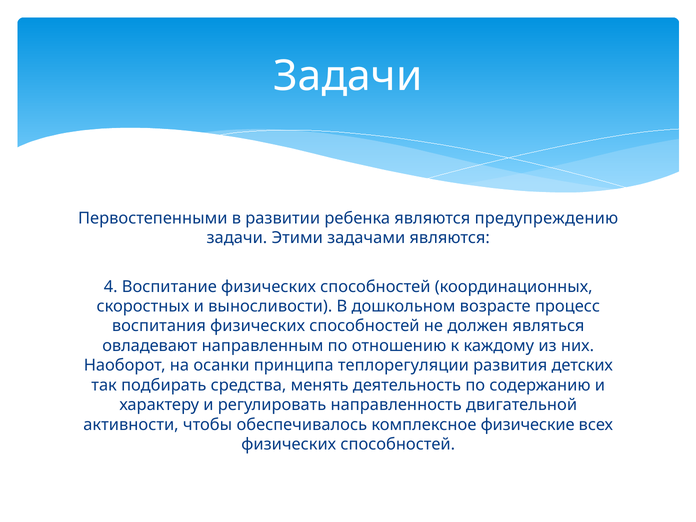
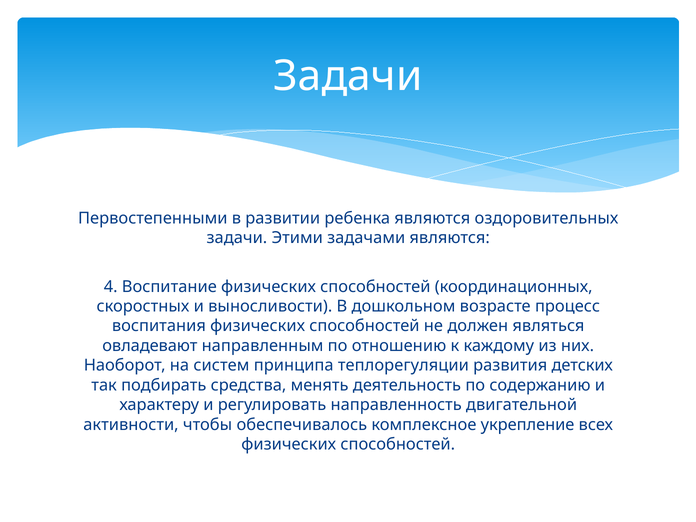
предупреждению: предупреждению -> оздоровительных (546, 218)
осанки: осанки -> систем (221, 366)
физические: физические -> укрепление (528, 425)
